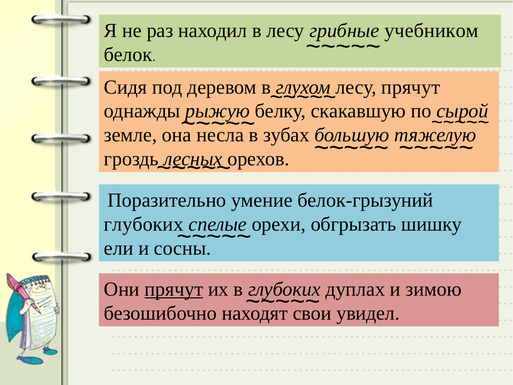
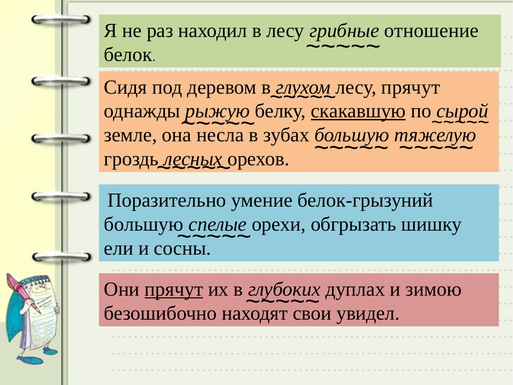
учебником: учебником -> отношение (431, 30)
скакавшую underline: none -> present (358, 111)
глубоких: глубоких -> большую (144, 224)
